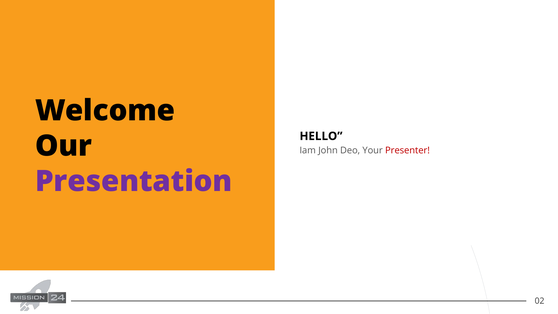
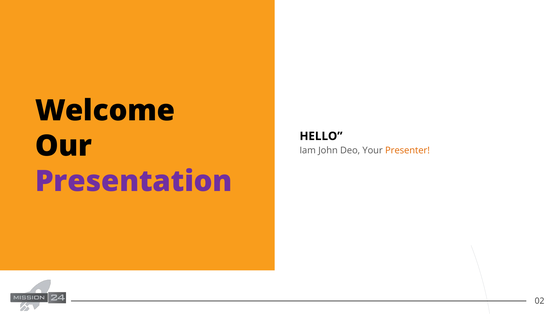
Presenter colour: red -> orange (407, 150)
